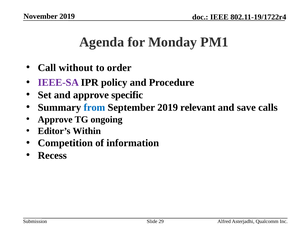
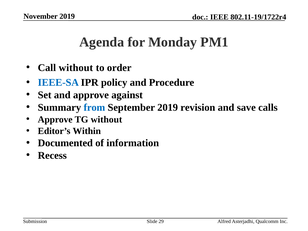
IEEE-SA colour: purple -> blue (58, 82)
specific: specific -> against (127, 95)
relevant: relevant -> revision (198, 107)
TG ongoing: ongoing -> without (106, 119)
Competition: Competition -> Documented (65, 143)
